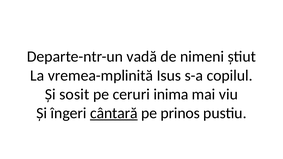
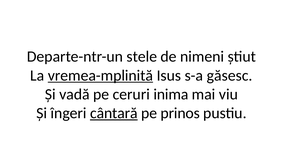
vadă: vadă -> stele (142, 57)
vremea-mplinită underline: none -> present (100, 76)
copilul: copilul -> găsesc (230, 76)
sosit: sosit -> vadă (74, 94)
